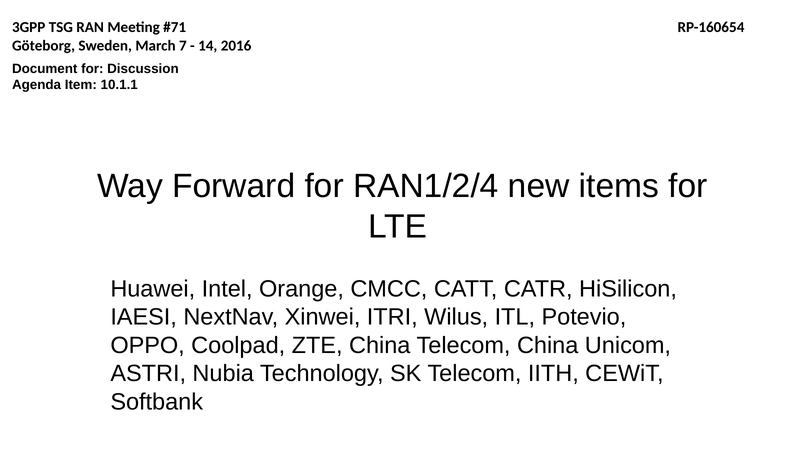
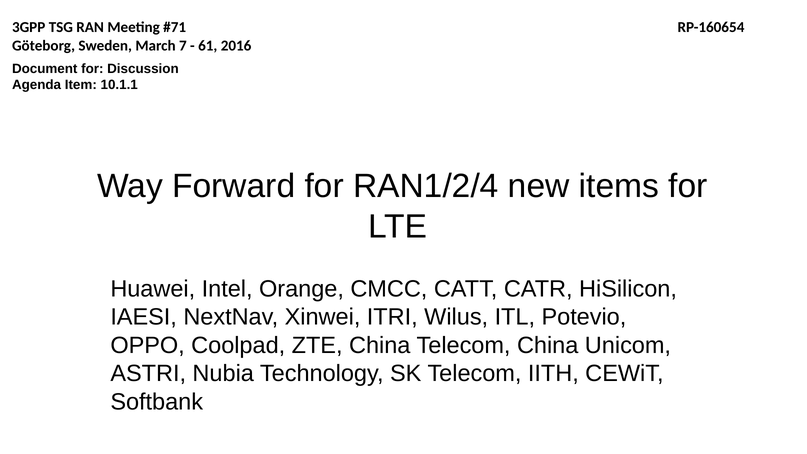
14: 14 -> 61 (208, 46)
